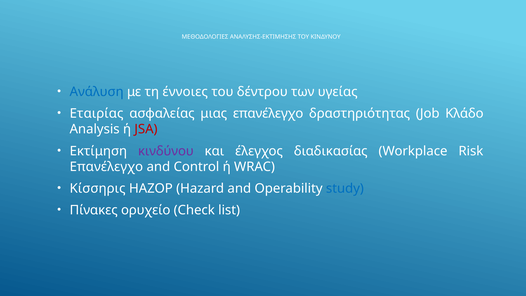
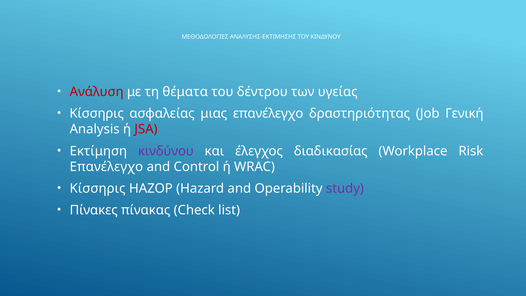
Ανάλυση colour: blue -> red (97, 92)
έννοιες: έννοιες -> θέματα (185, 92)
Εταιρίας: Εταιρίας -> Κίσσηρις (97, 113)
Κλάδο: Κλάδο -> Γενική (464, 113)
study colour: blue -> purple (345, 188)
ορυχείο: ορυχείο -> πίνακας (146, 210)
